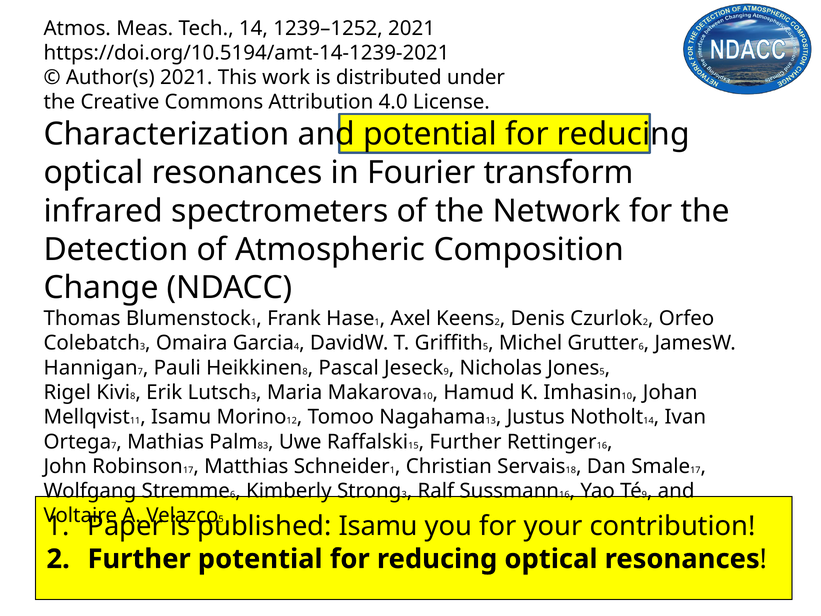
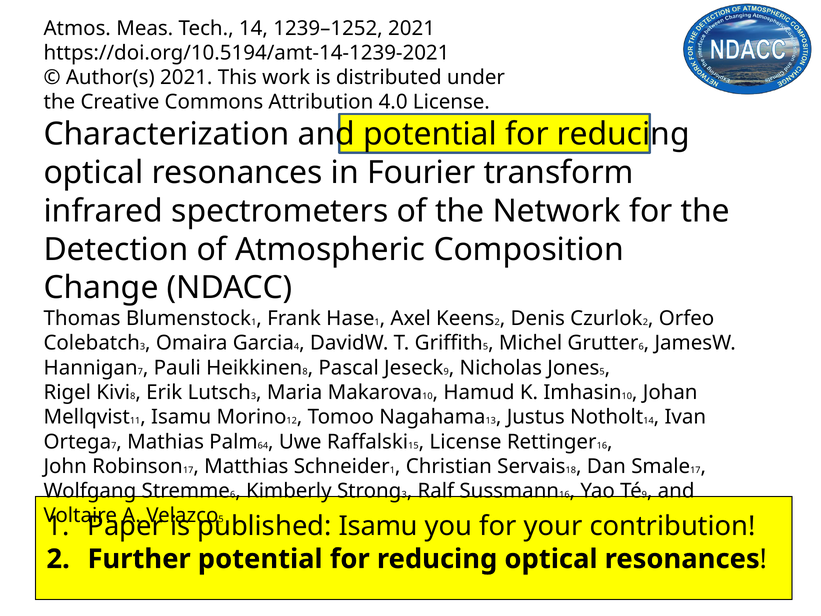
83: 83 -> 64 (263, 445)
Further: Further -> License (465, 442)
